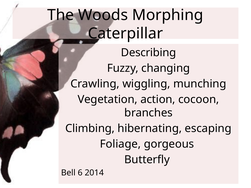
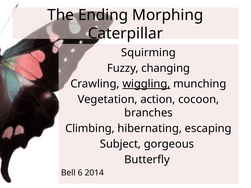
Woods: Woods -> Ending (103, 15)
Describing: Describing -> Squirming (148, 53)
wiggling underline: none -> present (146, 84)
Foliage: Foliage -> Subject (120, 144)
